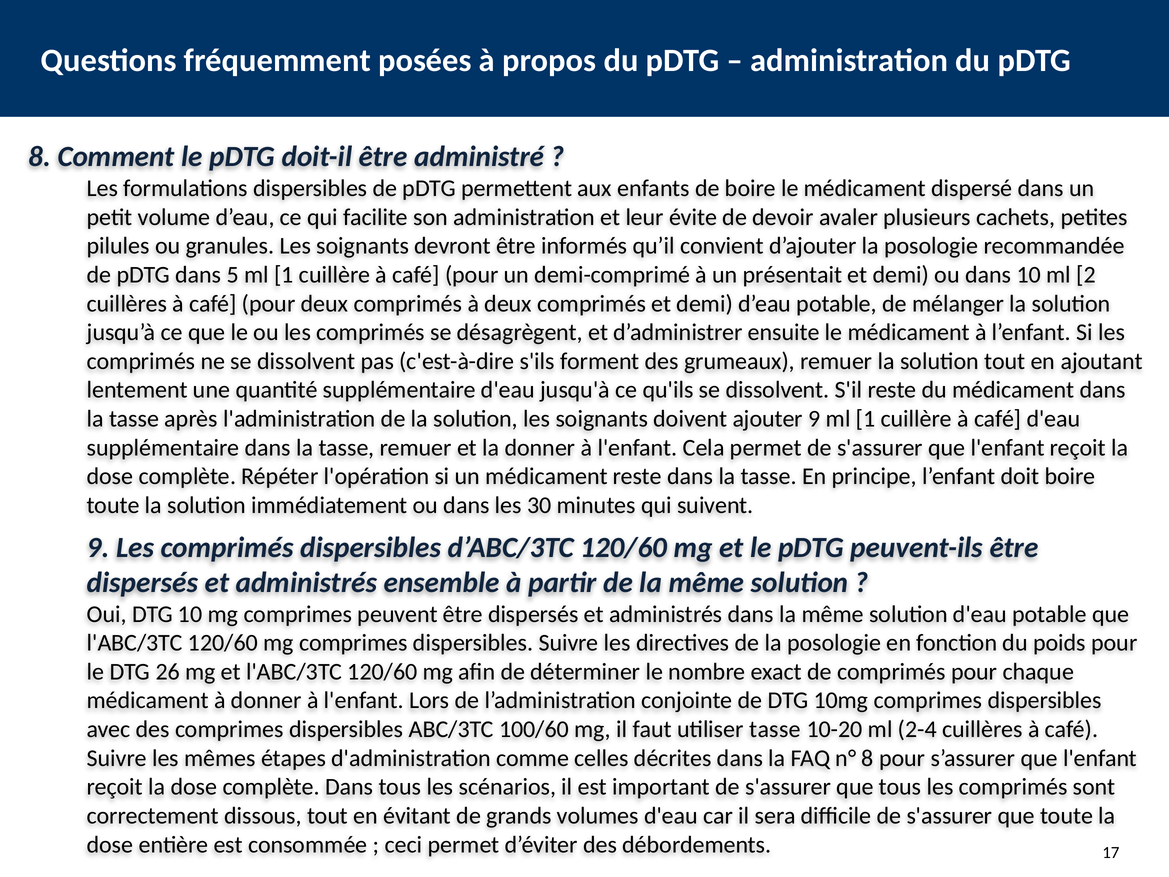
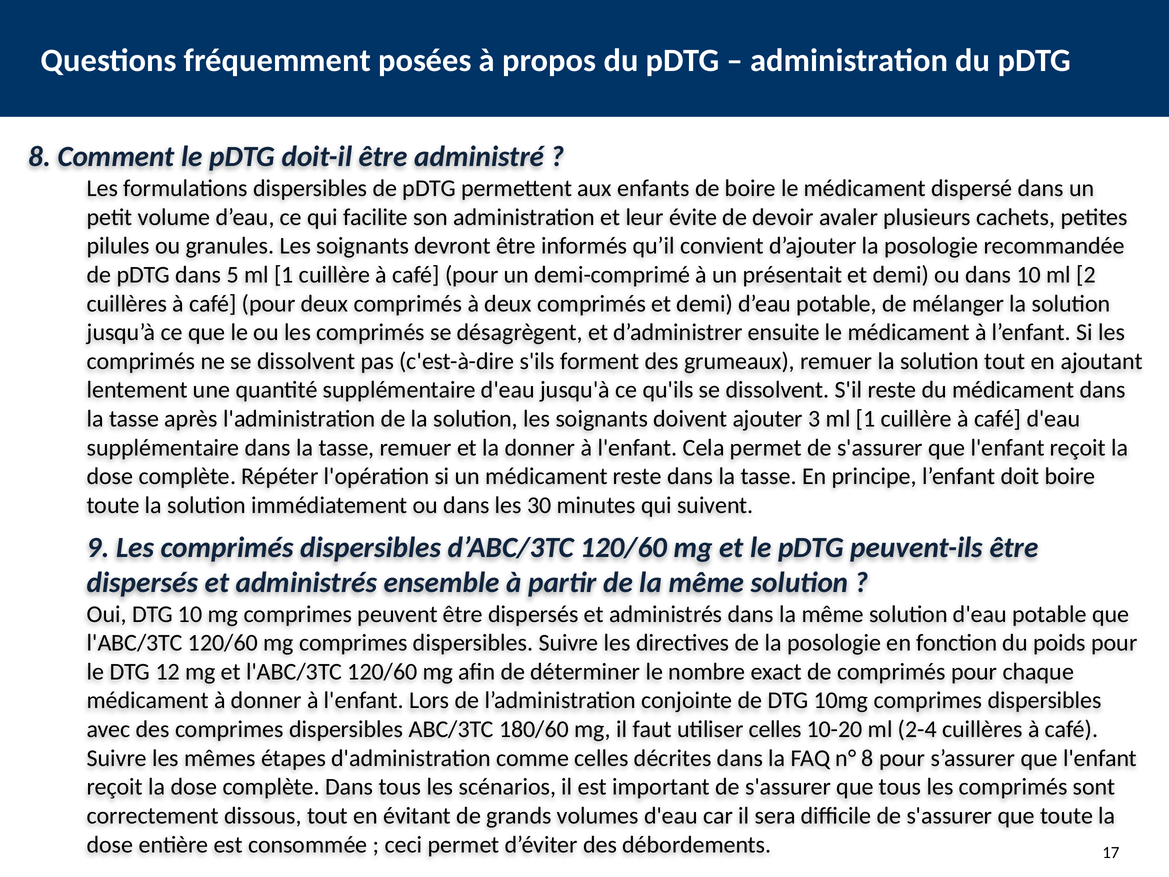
ajouter 9: 9 -> 3 (814, 419)
26: 26 -> 12 (168, 672)
100/60: 100/60 -> 180/60 (534, 729)
utiliser tasse: tasse -> celles (775, 729)
